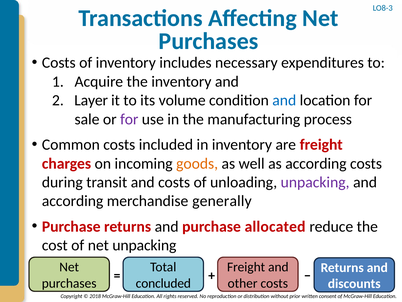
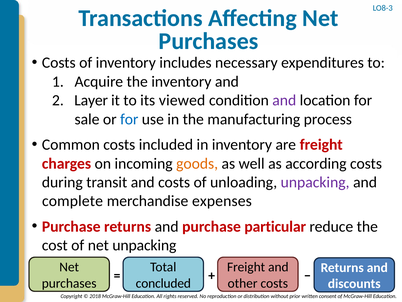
volume: volume -> viewed (182, 100)
and colour: blue -> purple (284, 100)
for colour: purple -> blue (129, 119)
according: according -> complete (72, 201)
generally: generally -> expenses (222, 201)
allocated: allocated -> particular (275, 226)
